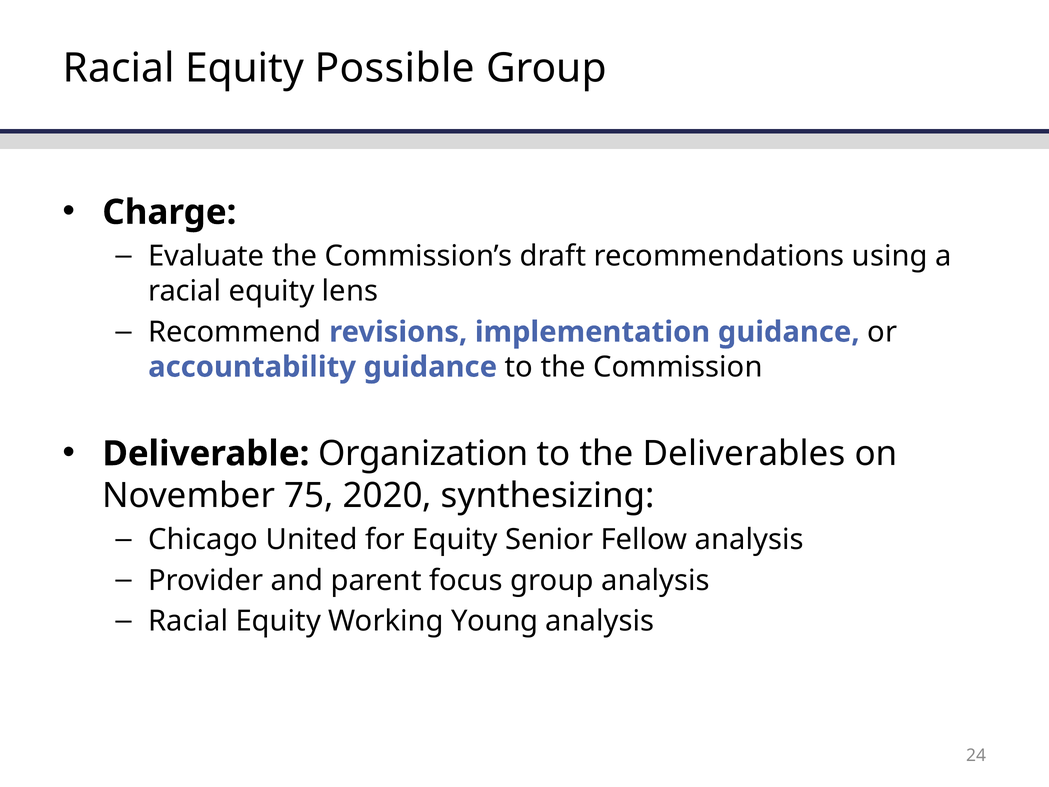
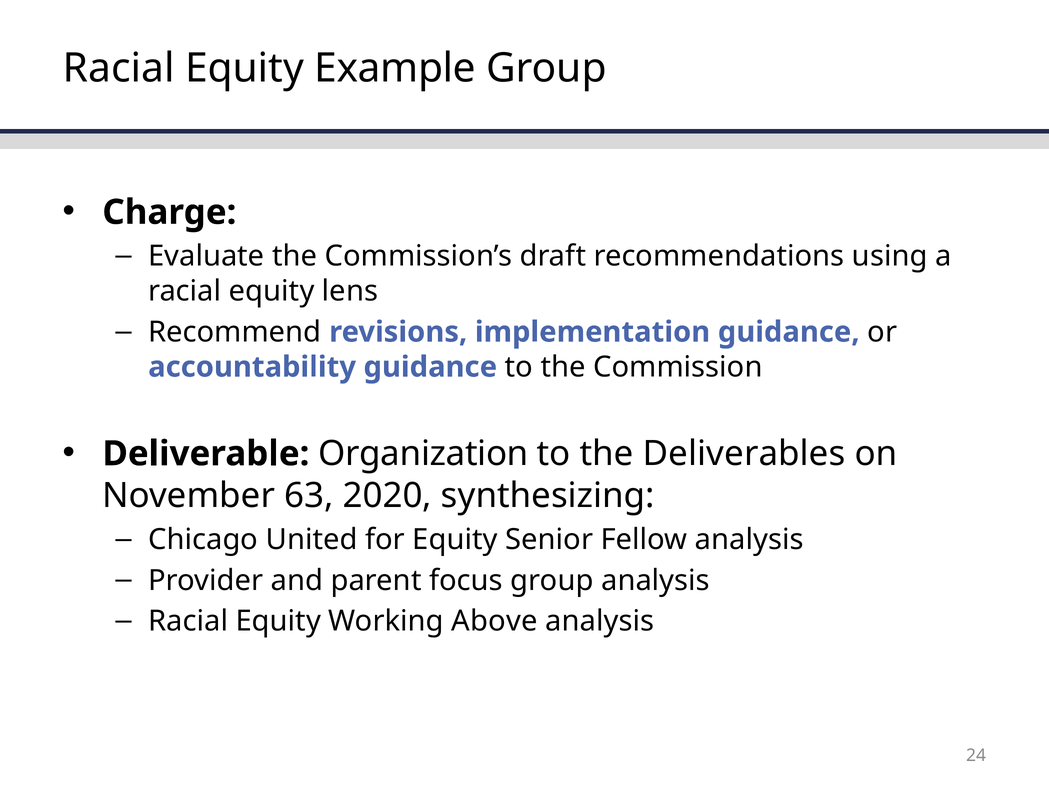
Possible: Possible -> Example (395, 68)
75: 75 -> 63 (309, 496)
Young: Young -> Above (494, 621)
